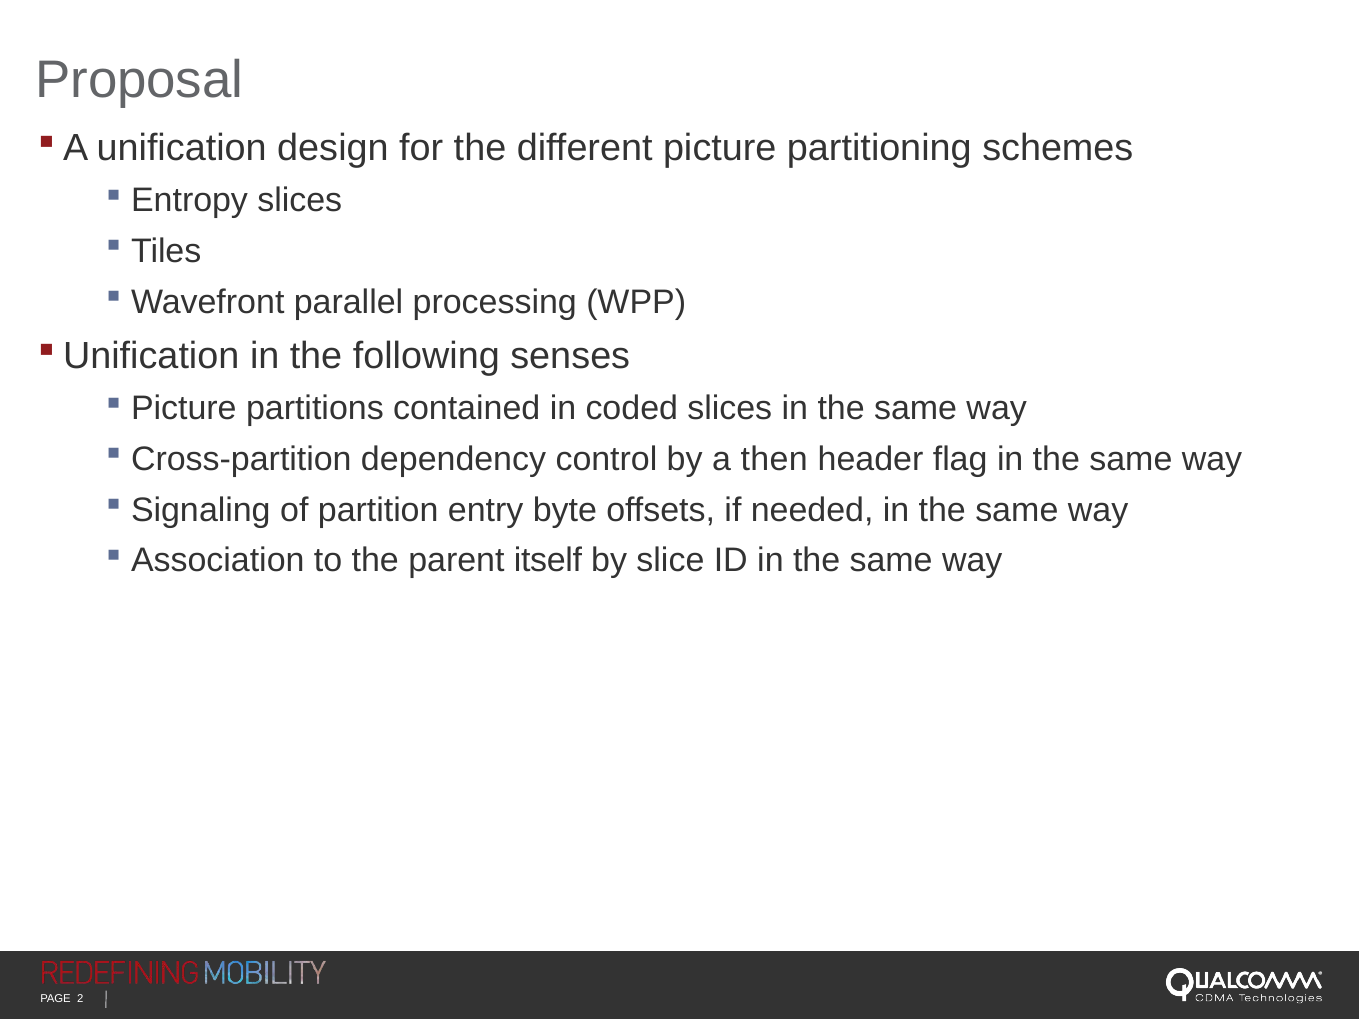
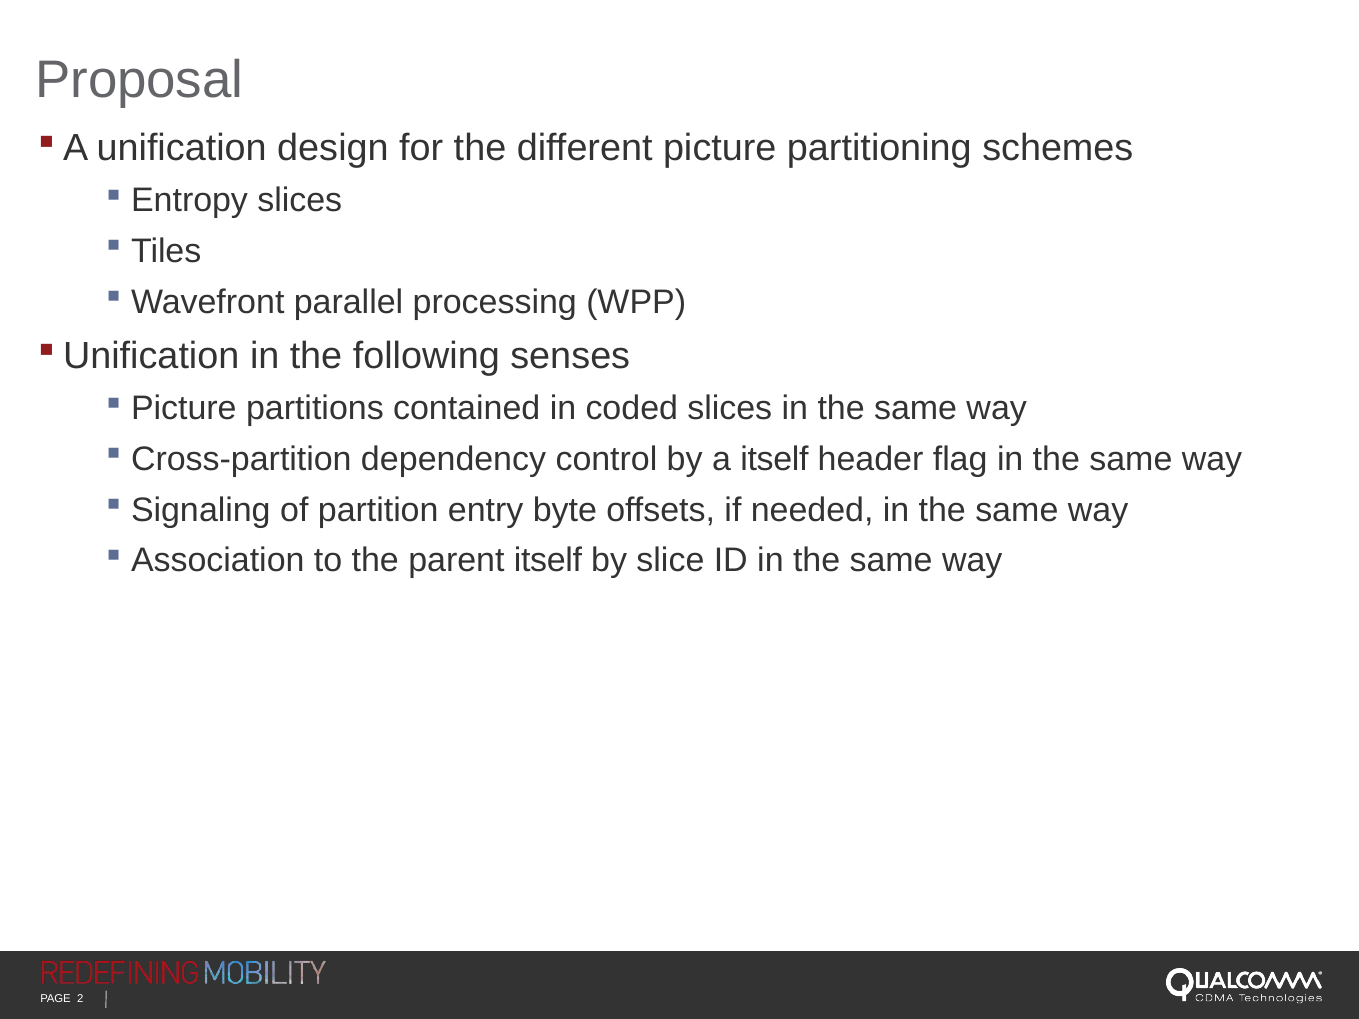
a then: then -> itself (774, 459)
